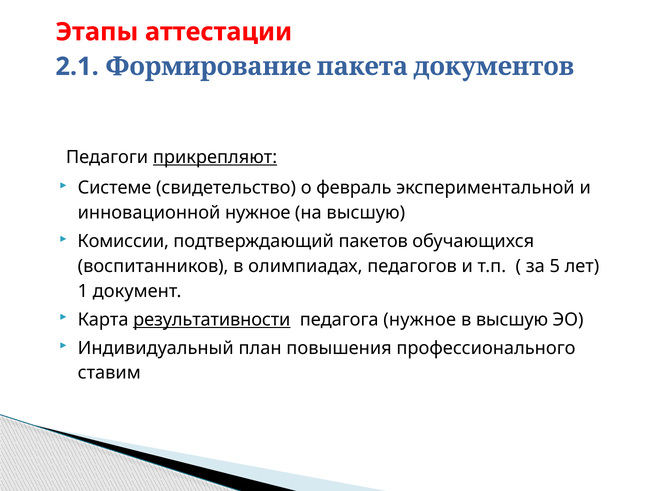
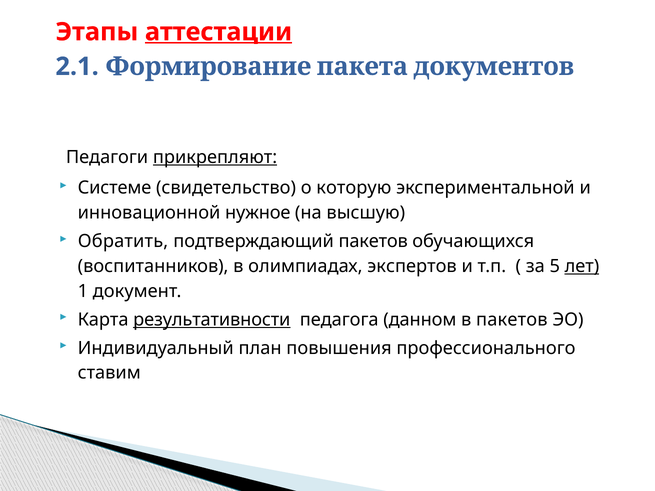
аттестации underline: none -> present (219, 32)
февраль: февраль -> которую (354, 188)
Комиссии: Комиссии -> Обратить (123, 241)
педагогов: педагогов -> экспертов (412, 266)
лет underline: none -> present (582, 266)
педагога нужное: нужное -> данном (420, 320)
в высшую: высшую -> пакетов (512, 320)
